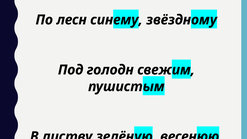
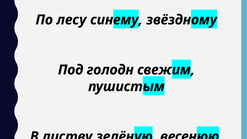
лесн: лесн -> лесу (72, 20)
